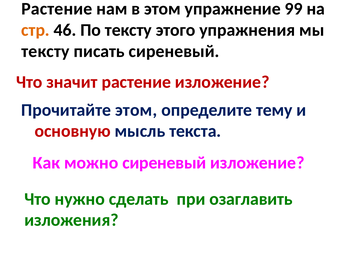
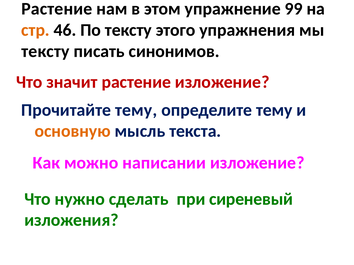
писать сиреневый: сиреневый -> синонимов (174, 51)
Прочитайте этом: этом -> тему (136, 110)
основную colour: red -> orange (73, 131)
можно сиреневый: сиреневый -> написании (164, 163)
озаглавить: озаглавить -> сиреневый (251, 199)
